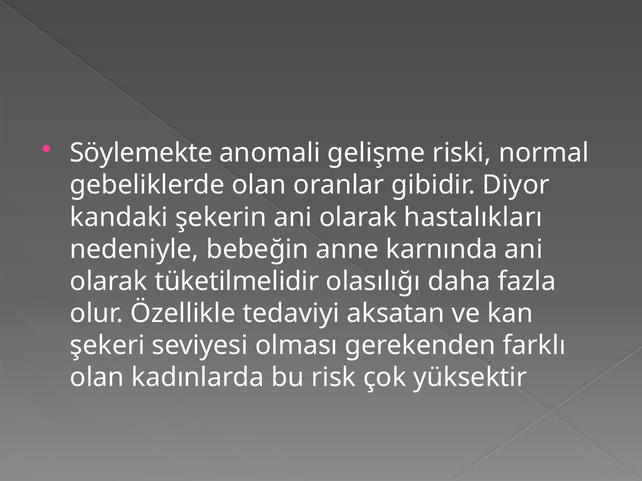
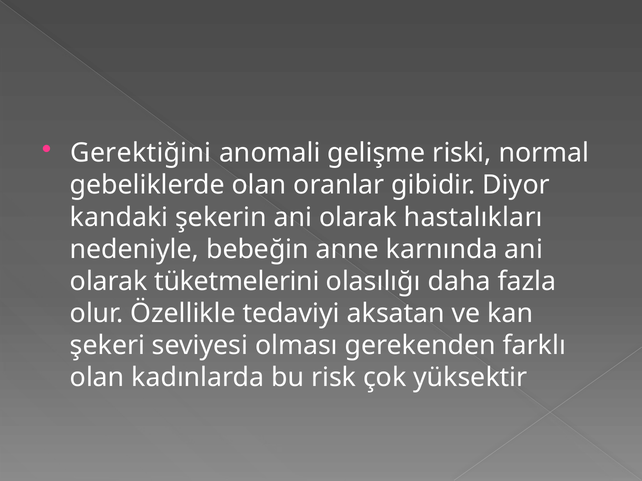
Söylemekte: Söylemekte -> Gerektiğini (141, 153)
tüketilmelidir: tüketilmelidir -> tüketmelerini (237, 282)
